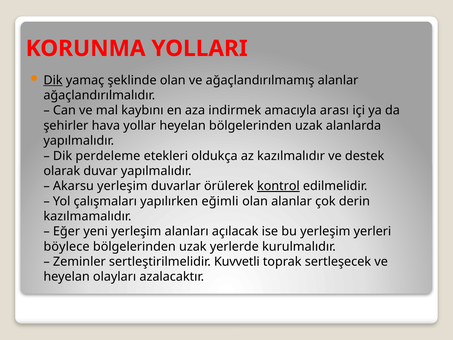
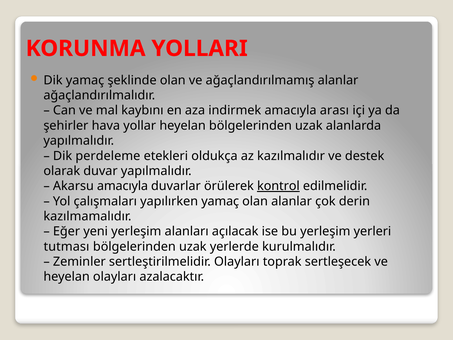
Dik underline: present -> none (53, 80)
Akarsu yerleşim: yerleşim -> amacıyla (123, 186)
yapılırken eğimli: eğimli -> yamaç (220, 201)
böylece: böylece -> tutması (67, 246)
sertleştirilmelidir Kuvvetli: Kuvvetli -> Olayları (237, 261)
